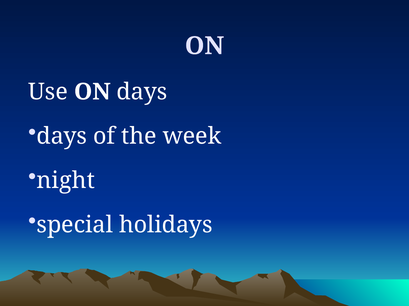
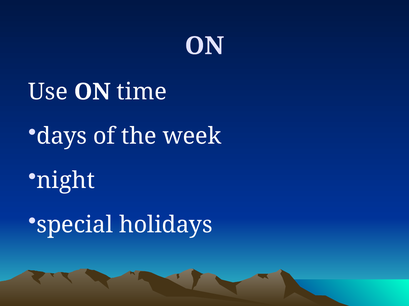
ON days: days -> time (142, 92)
